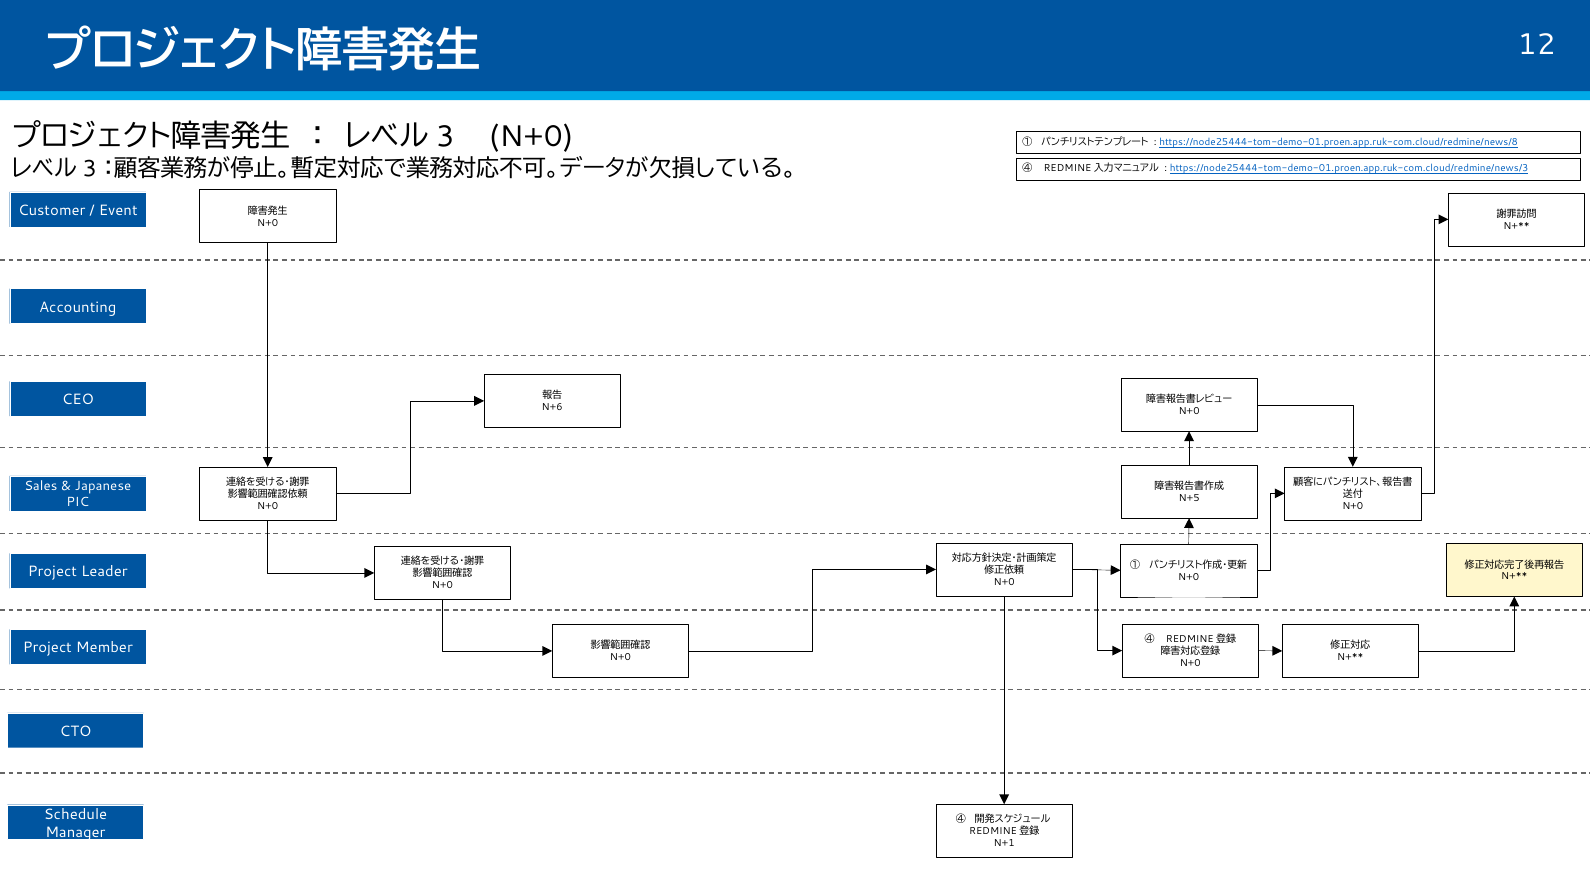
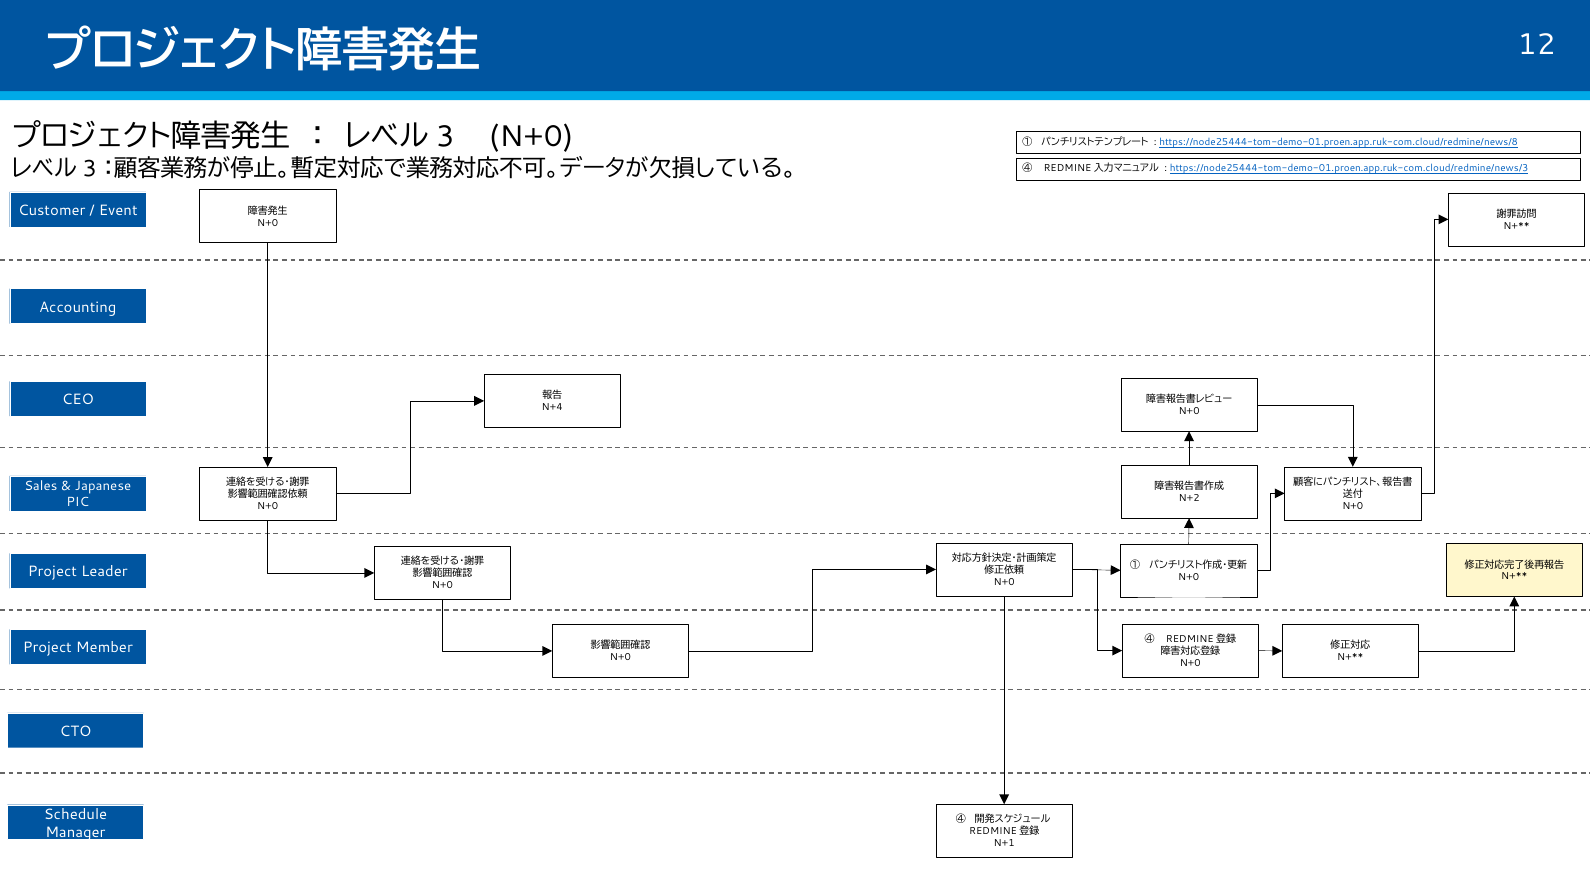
N+6: N+6 -> N+4 (552, 408)
N+5: N+5 -> N+2 (1189, 498)
